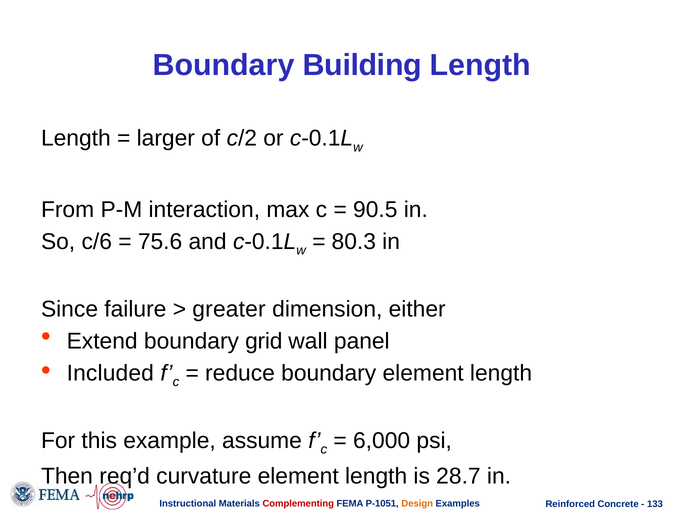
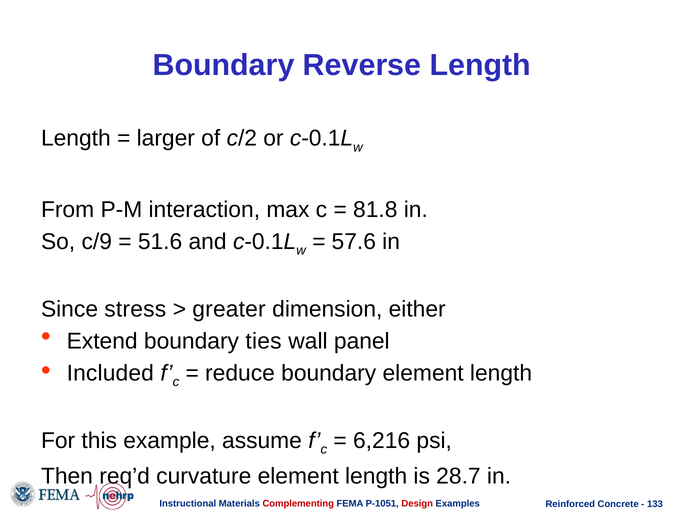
Building: Building -> Reverse (362, 65)
90.5: 90.5 -> 81.8 (375, 210)
c/6: c/6 -> c/9 (97, 242)
75.6: 75.6 -> 51.6 (160, 242)
80.3: 80.3 -> 57.6 (354, 242)
failure: failure -> stress (135, 309)
grid: grid -> ties (264, 341)
6,000: 6,000 -> 6,216 (382, 441)
Design colour: orange -> red (417, 504)
